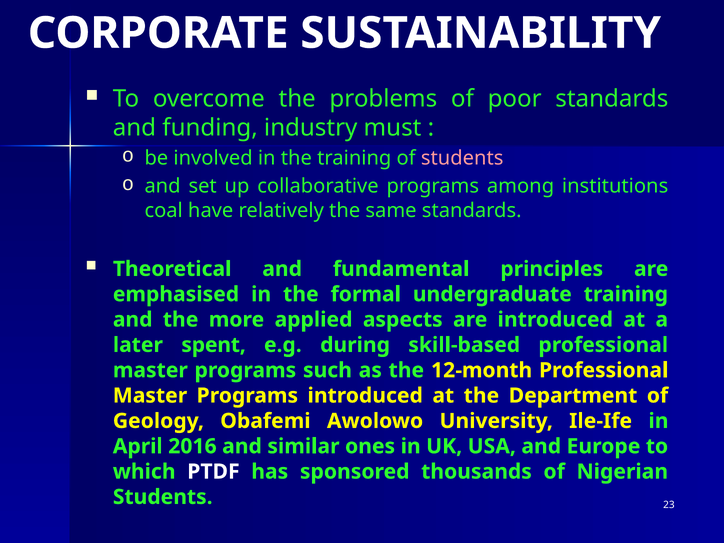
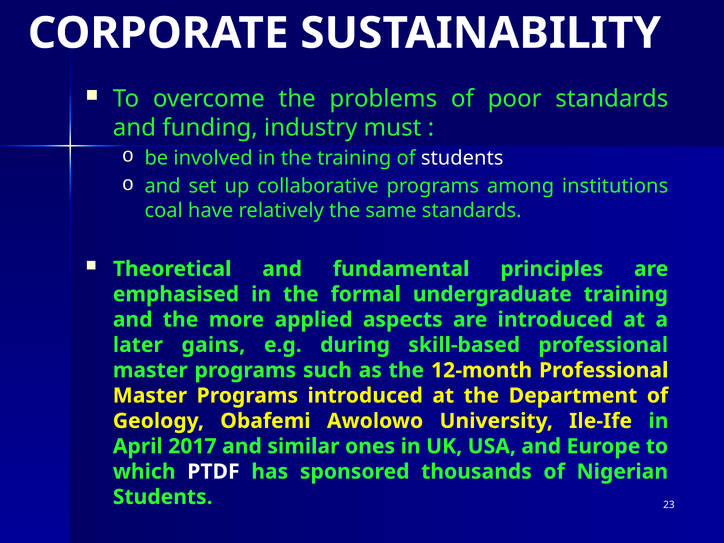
students colour: pink -> white (462, 158)
spent: spent -> gains (213, 345)
2016: 2016 -> 2017 (192, 446)
